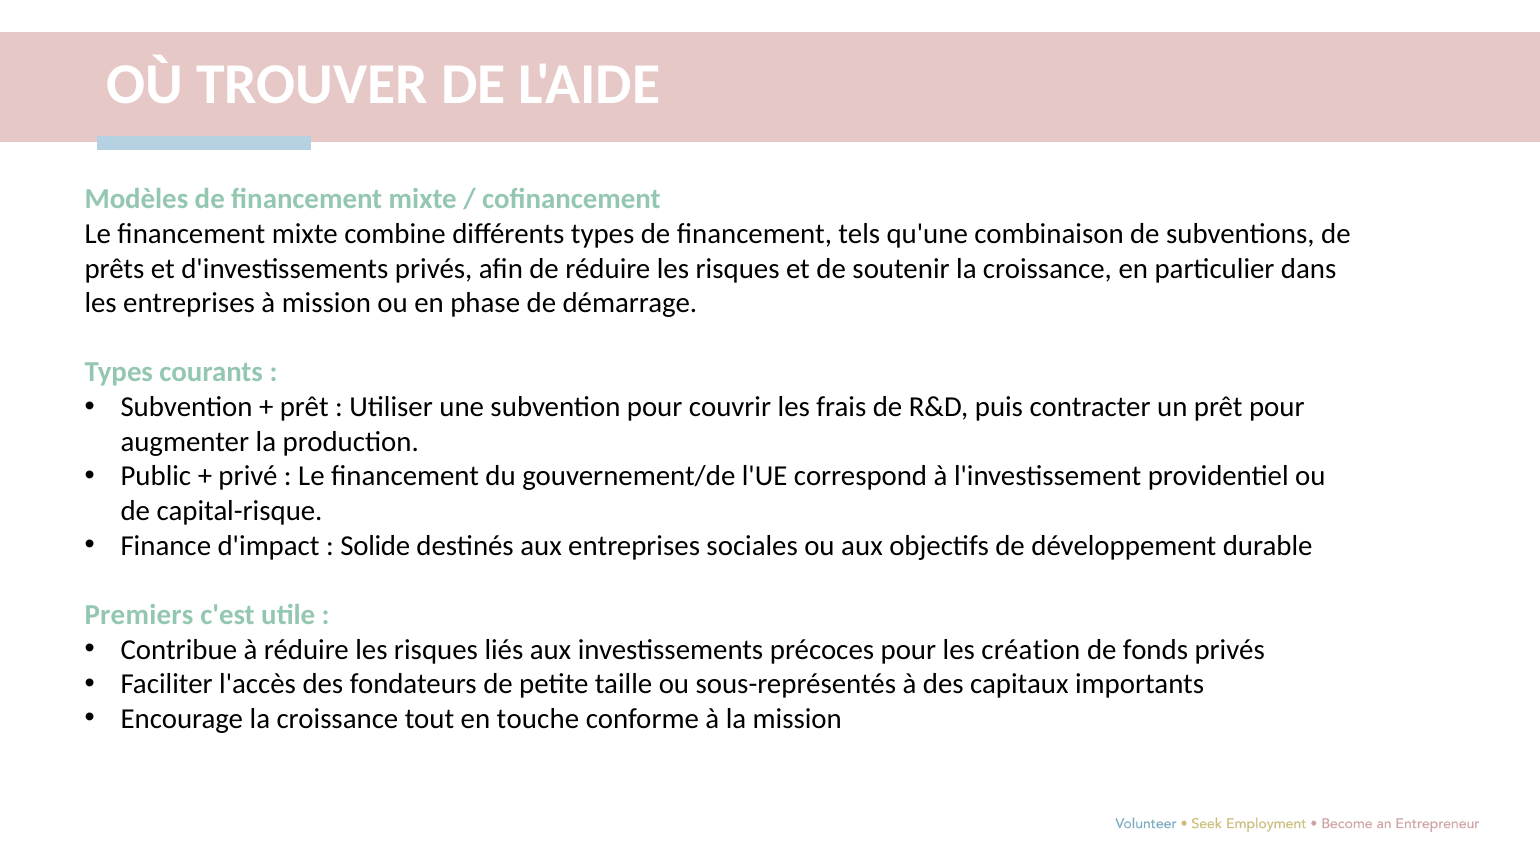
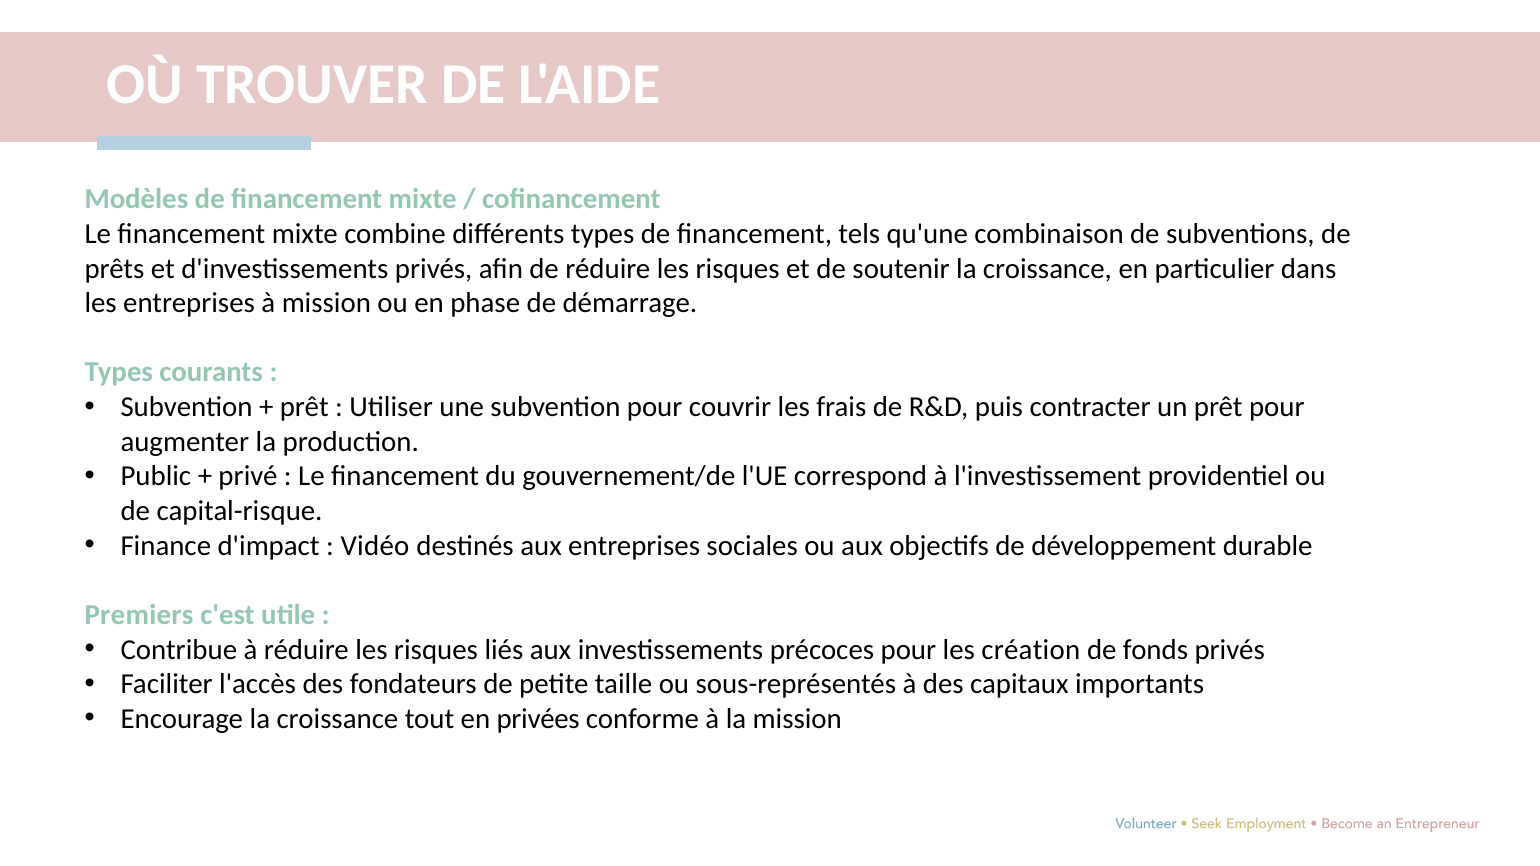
Solide: Solide -> Vidéo (375, 546)
touche: touche -> privées (538, 719)
